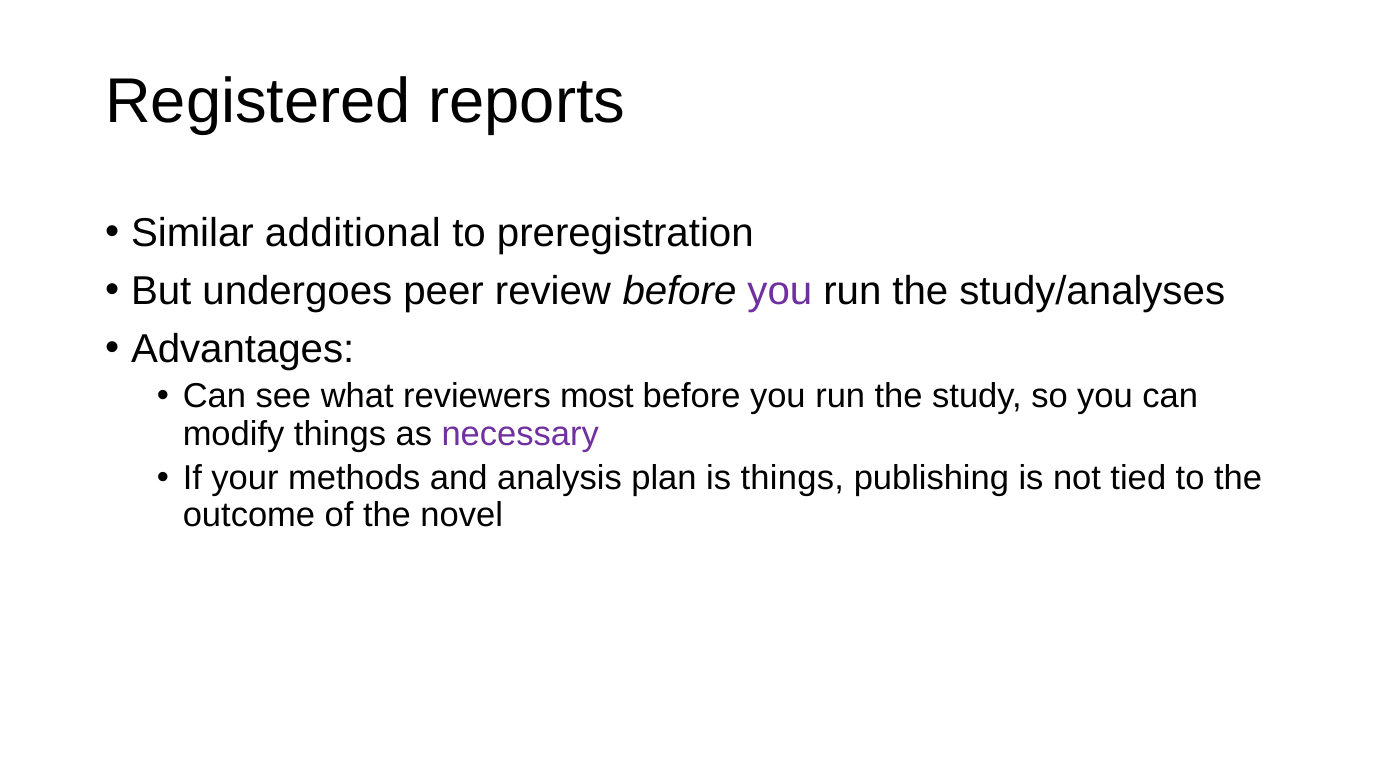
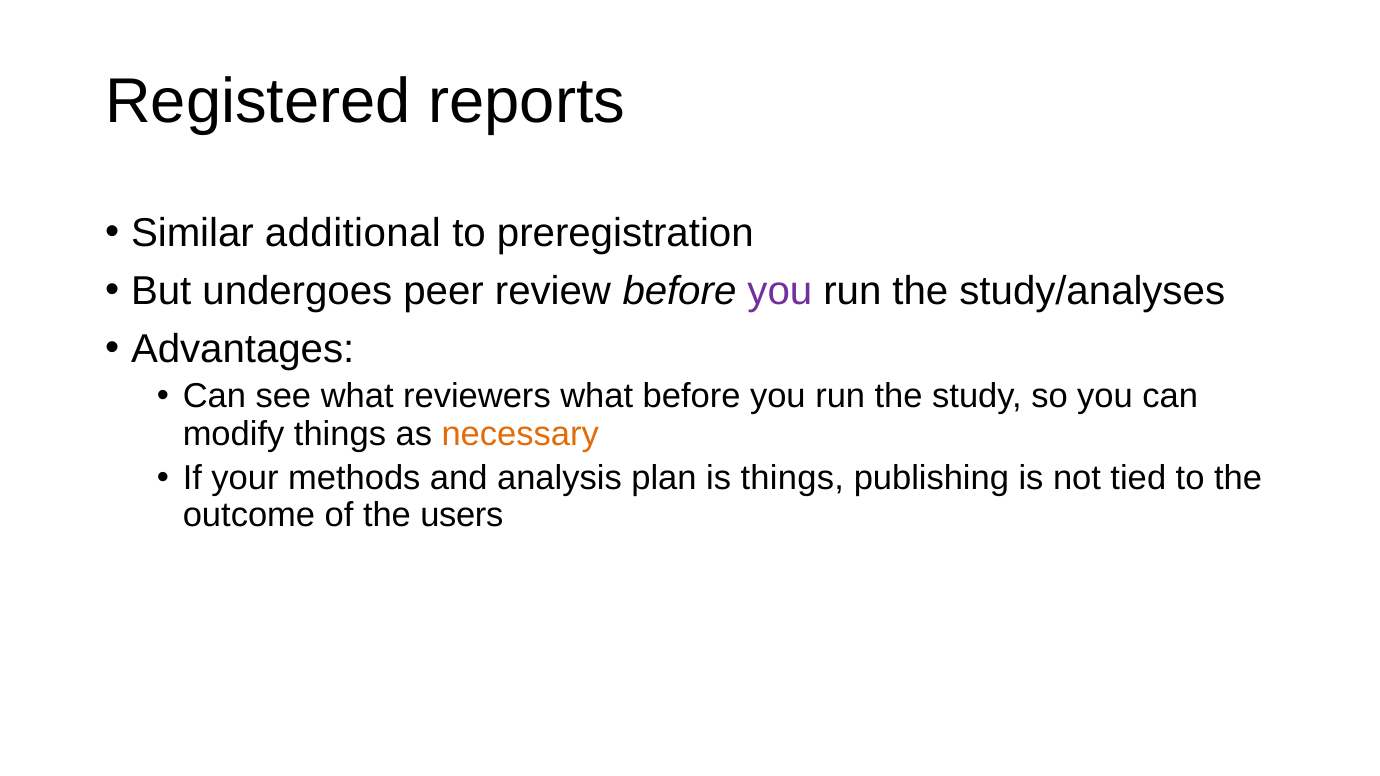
reviewers most: most -> what (597, 397)
necessary colour: purple -> orange (520, 434)
novel: novel -> users (462, 516)
